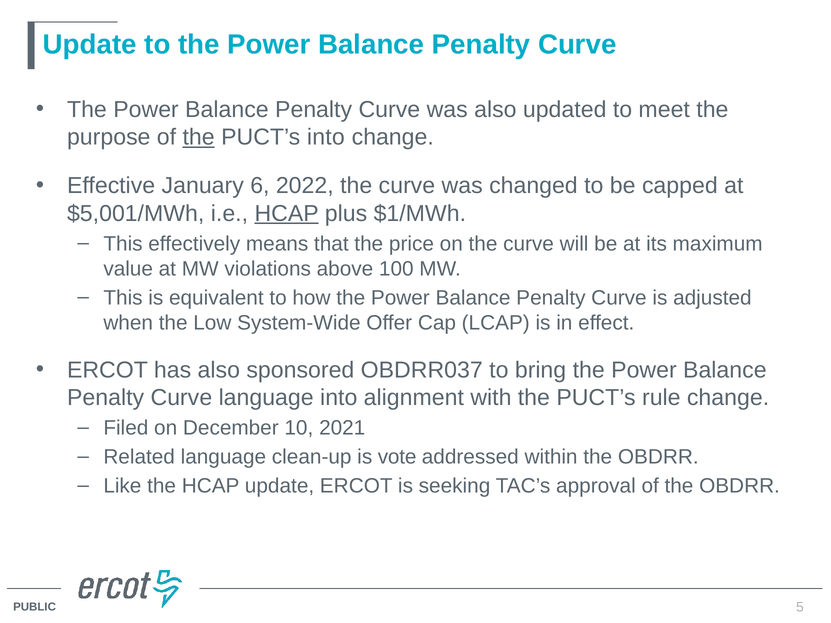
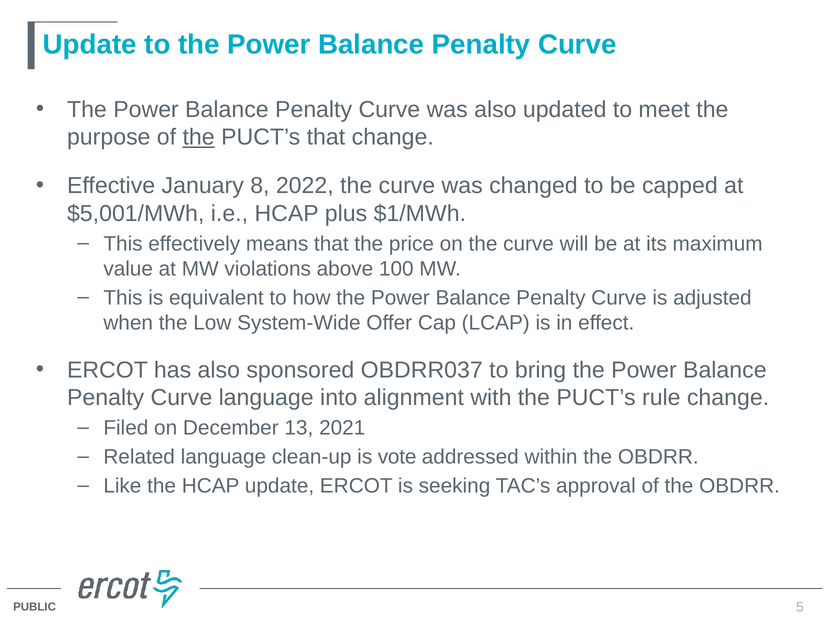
PUCT’s into: into -> that (326, 137)
6: 6 -> 8 (260, 186)
HCAP underline: present -> none (287, 214)
10: 10 -> 13 (299, 428)
